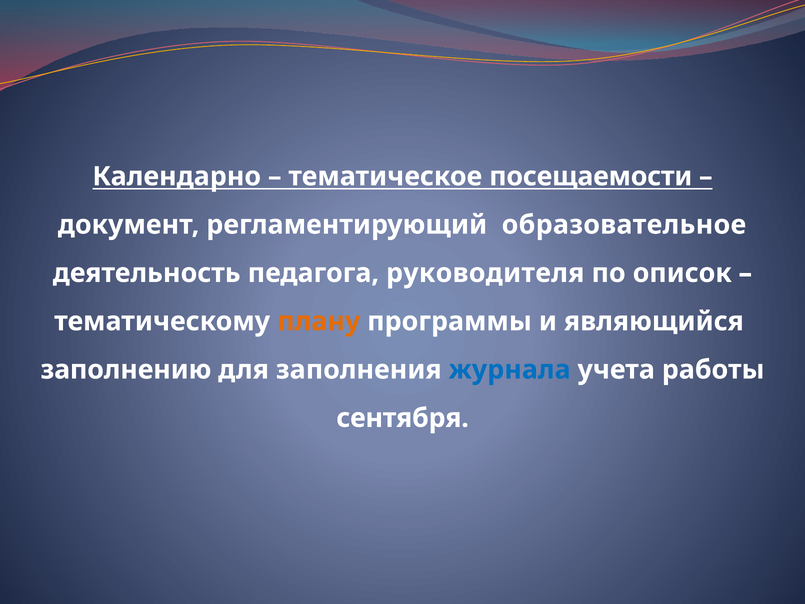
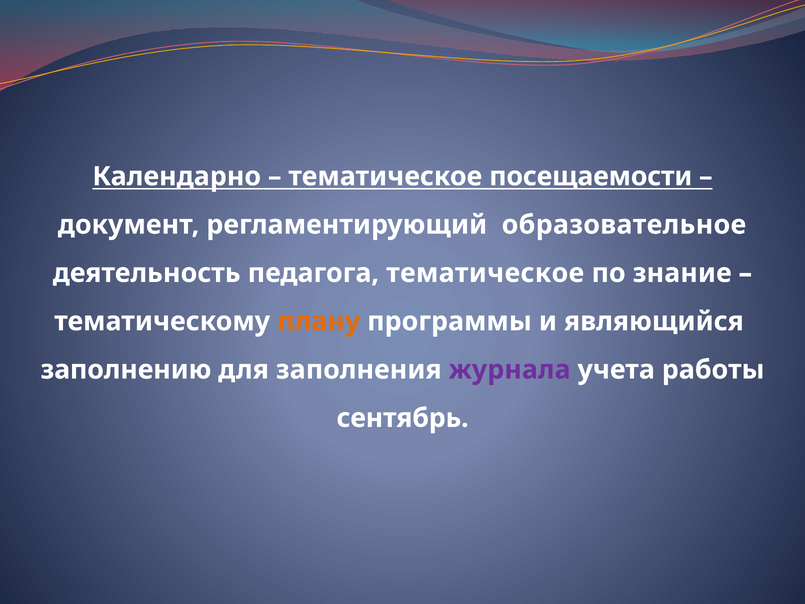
педагога руководителя: руководителя -> тематическое (485, 273)
описок: описок -> знание (682, 273)
журнала colour: blue -> purple (510, 370)
сентября: сентября -> сентябрь (403, 418)
